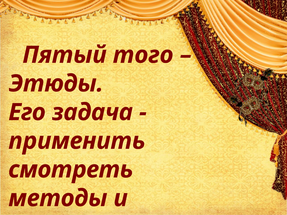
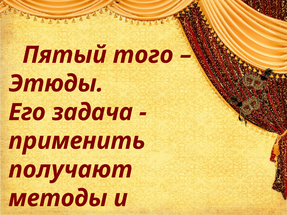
смотреть: смотреть -> получают (71, 170)
